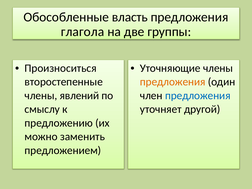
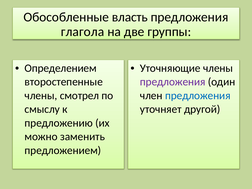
Произноситься: Произноситься -> Определением (61, 68)
предложения colour: orange -> purple (173, 82)
явлений: явлений -> смотрел (79, 96)
